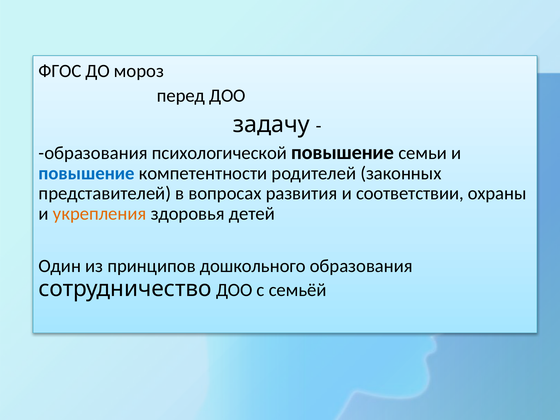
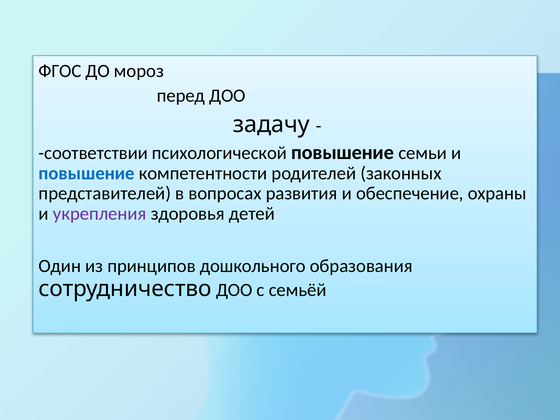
образования: образования -> соответствии (93, 153)
соответствии: соответствии -> обеспечение (410, 193)
укрепления colour: orange -> purple (100, 214)
